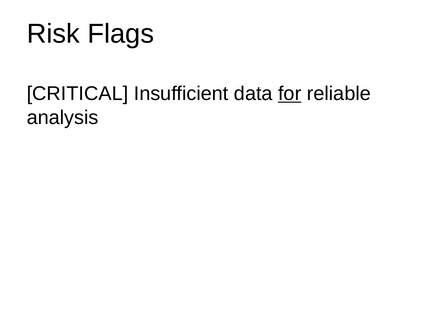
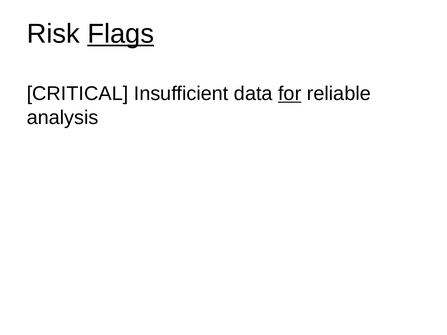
Flags underline: none -> present (121, 34)
